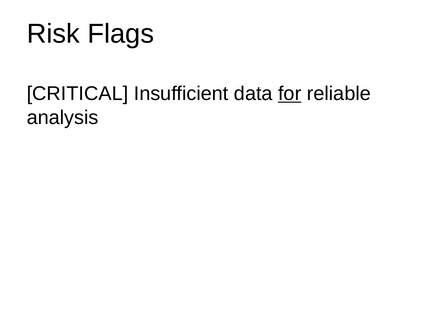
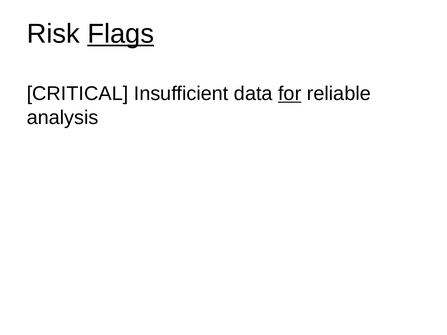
Flags underline: none -> present (121, 34)
